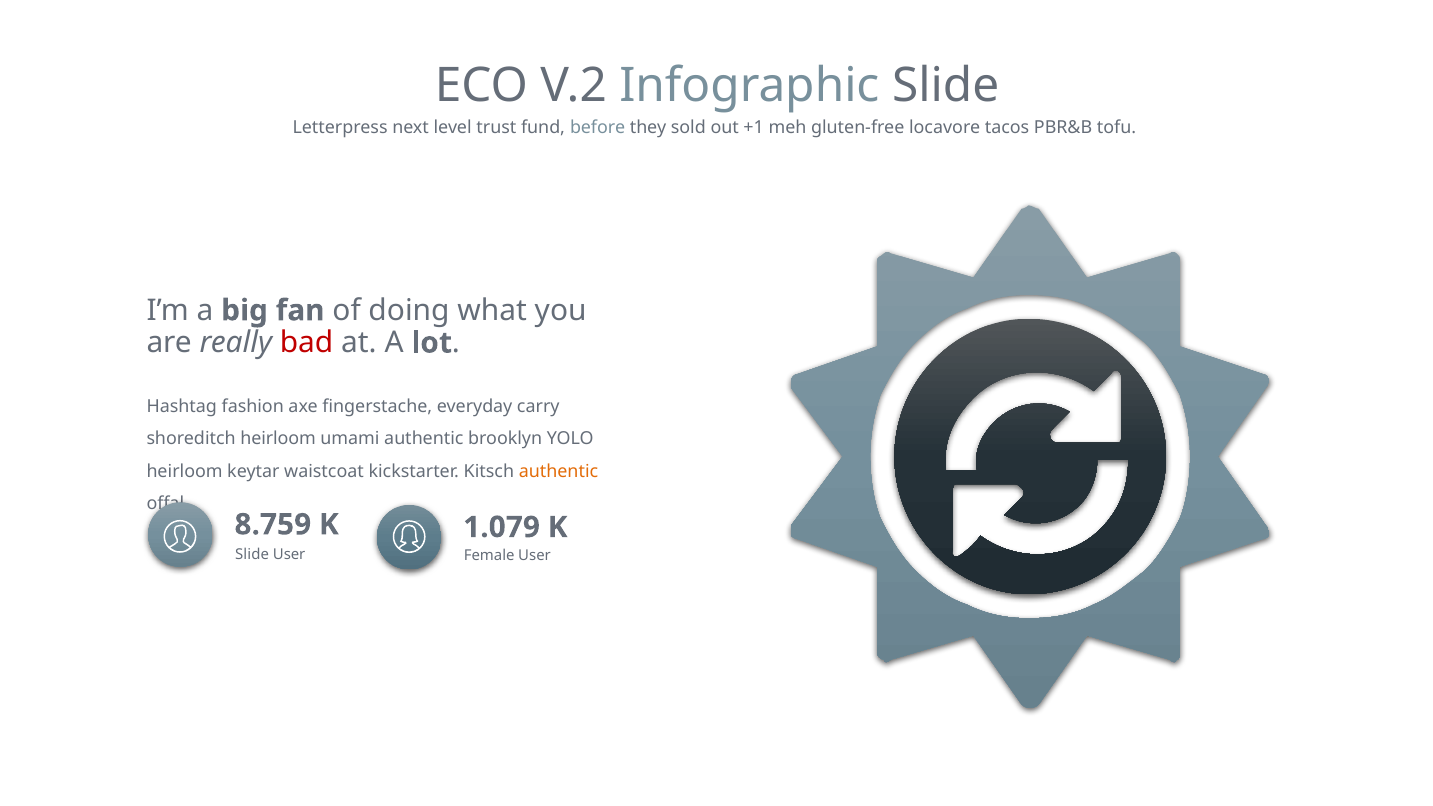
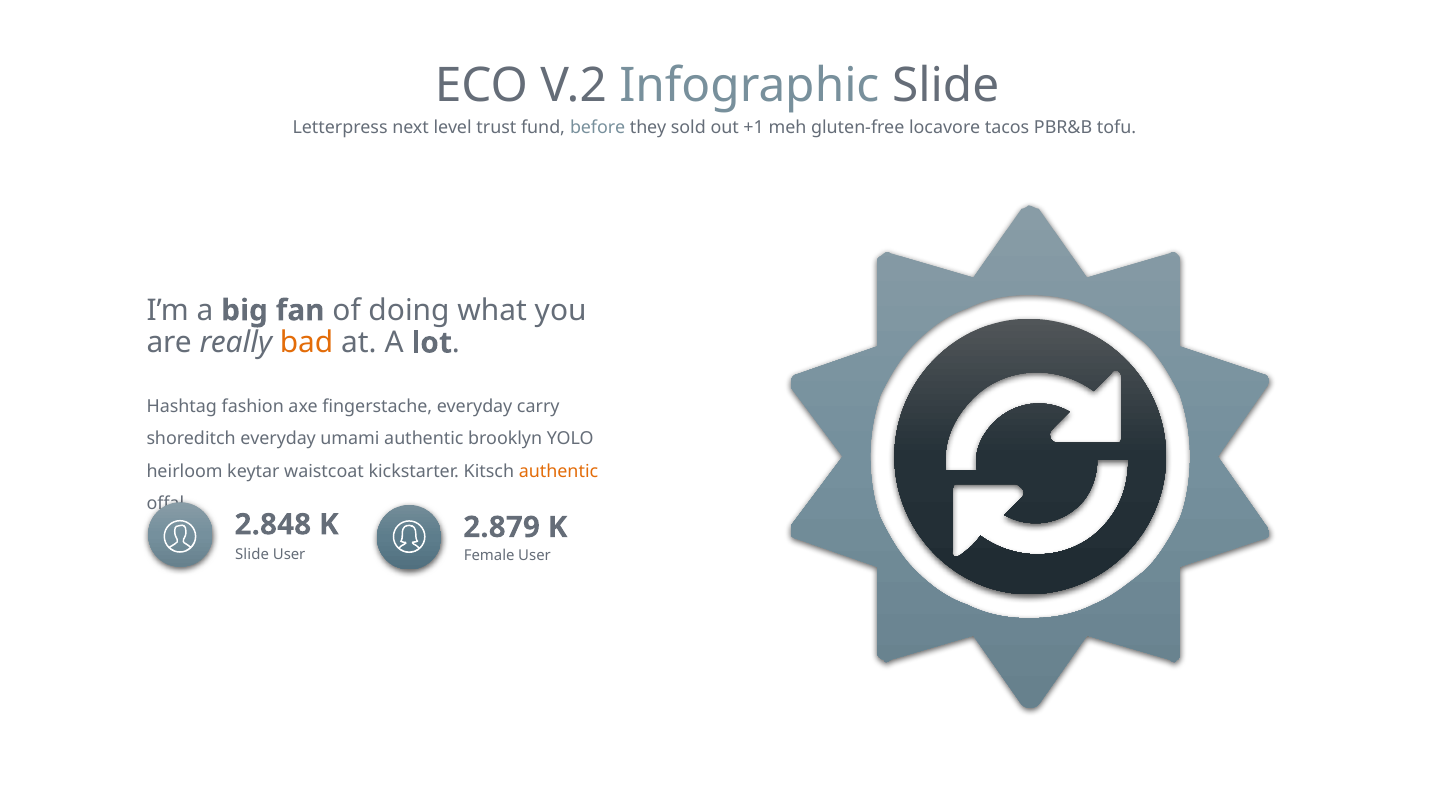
bad colour: red -> orange (307, 343)
shoreditch heirloom: heirloom -> everyday (278, 439)
8.759: 8.759 -> 2.848 (273, 525)
1.079: 1.079 -> 2.879 (502, 527)
